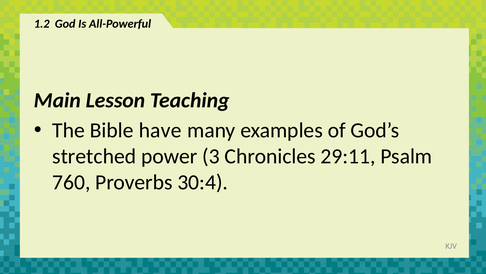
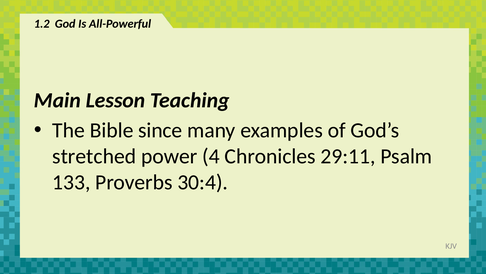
have: have -> since (160, 131)
3: 3 -> 4 (211, 156)
760: 760 -> 133 (71, 182)
